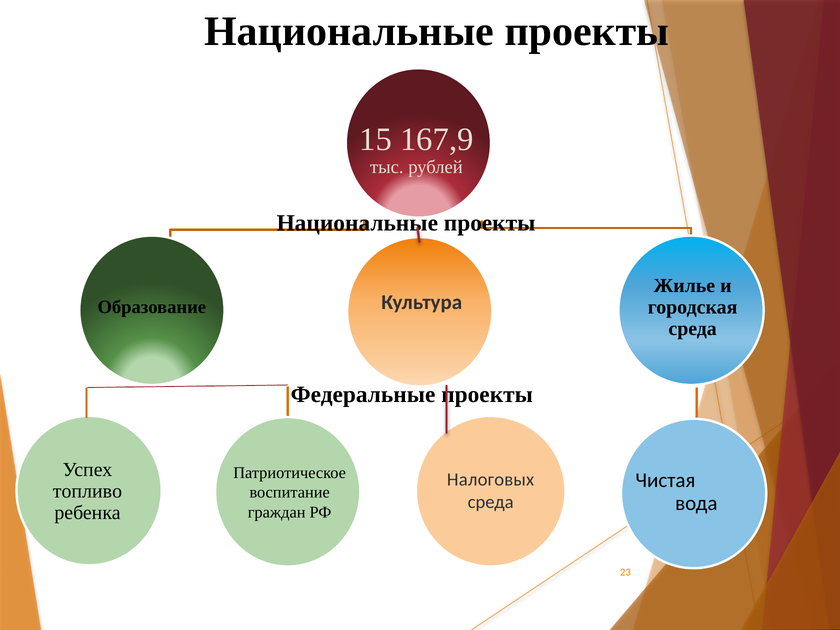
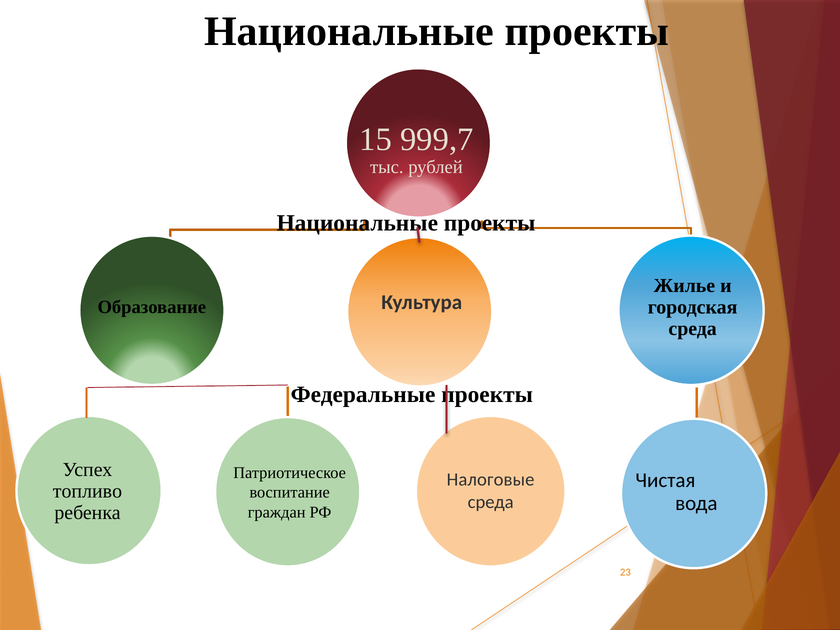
167,9: 167,9 -> 999,7 (437, 139)
Налоговых: Налоговых -> Налоговые (491, 480)
